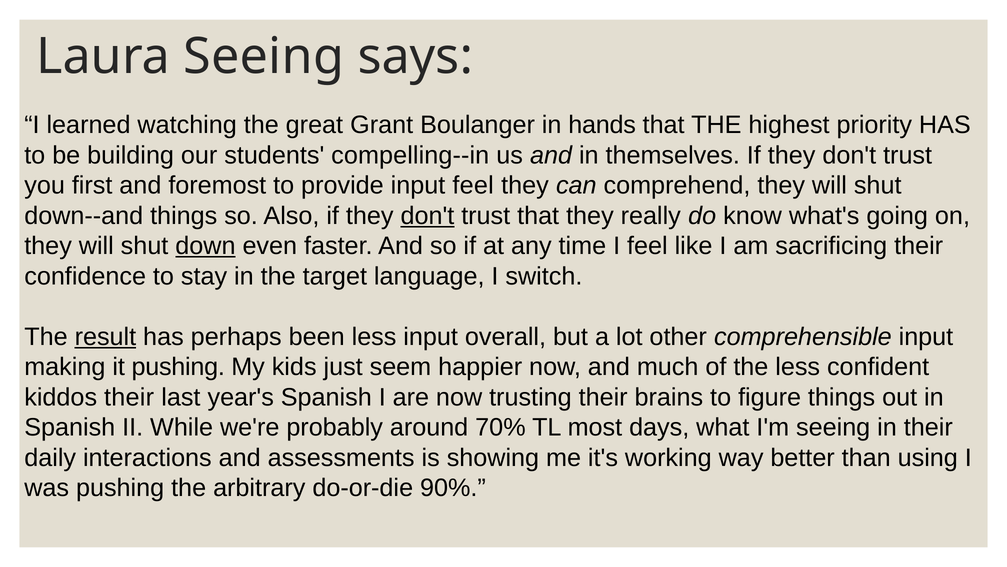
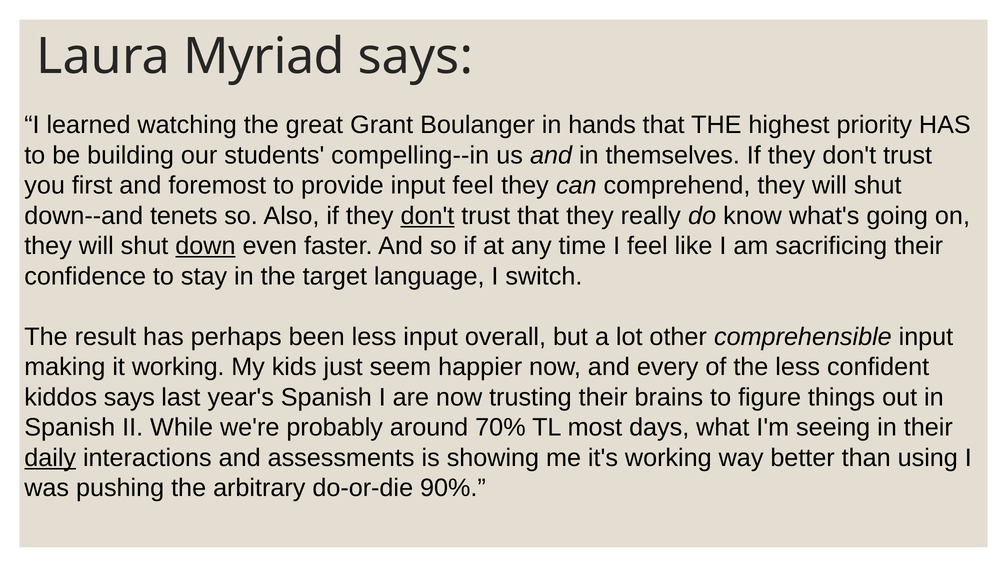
Laura Seeing: Seeing -> Myriad (264, 56)
down--and things: things -> tenets (184, 216)
result underline: present -> none (105, 337)
it pushing: pushing -> working (178, 367)
much: much -> every (668, 367)
kiddos their: their -> says (129, 397)
daily underline: none -> present (50, 457)
